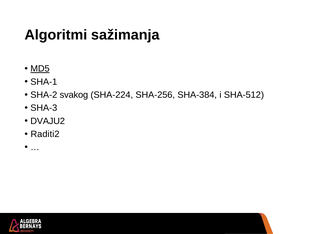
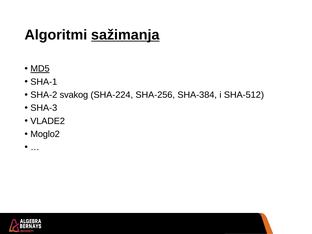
sažimanja underline: none -> present (125, 35)
DVAJU2: DVAJU2 -> VLADE2 (48, 121)
Raditi2: Raditi2 -> Moglo2 (45, 134)
